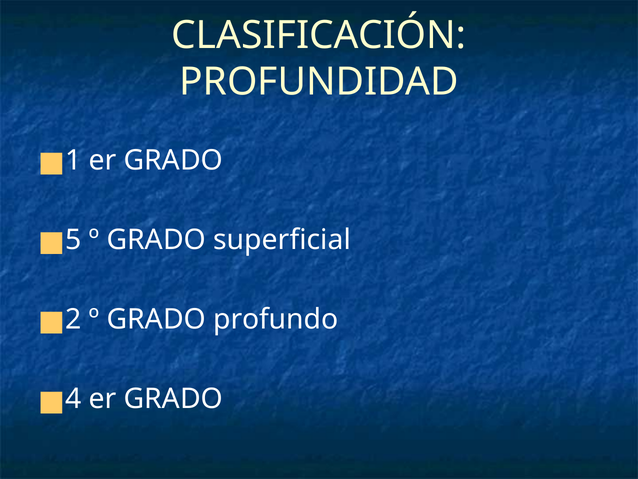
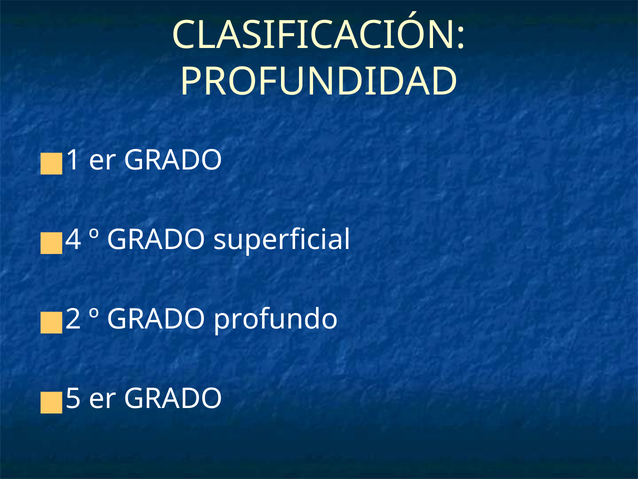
5: 5 -> 4 (73, 240)
4: 4 -> 5 (73, 399)
